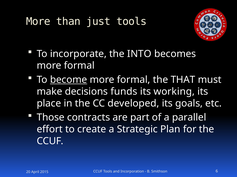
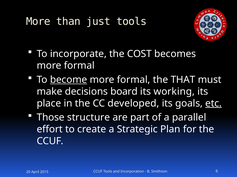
INTO: INTO -> COST (139, 54)
funds: funds -> board (124, 92)
etc underline: none -> present (214, 104)
contracts: contracts -> structure (89, 118)
